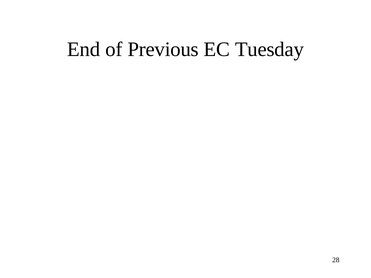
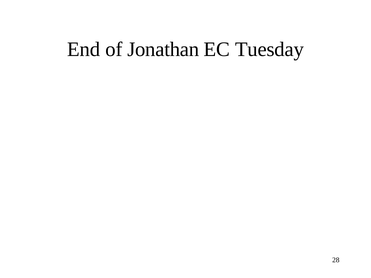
Previous: Previous -> Jonathan (163, 49)
